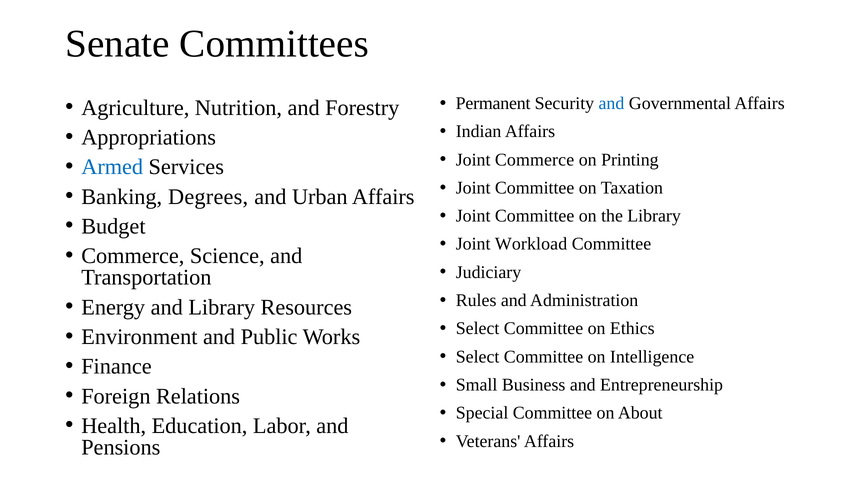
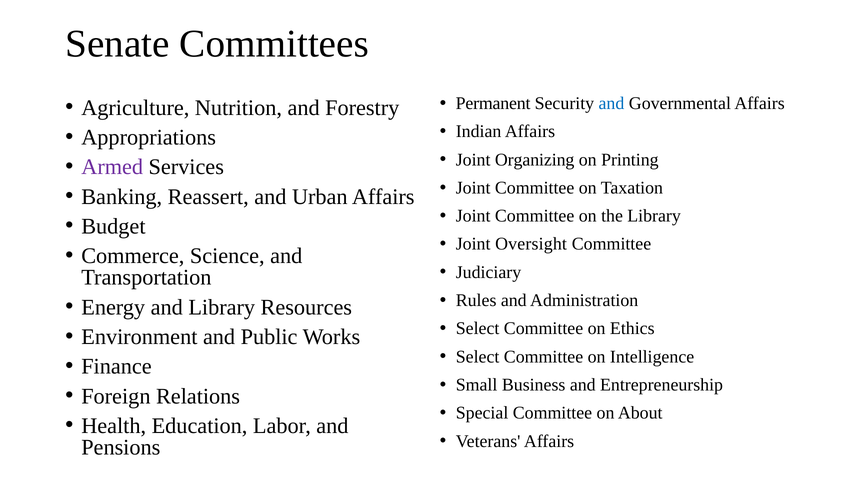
Joint Commerce: Commerce -> Organizing (535, 160)
Armed colour: blue -> purple (112, 167)
Degrees: Degrees -> Reassert (208, 197)
Workload: Workload -> Oversight (531, 244)
